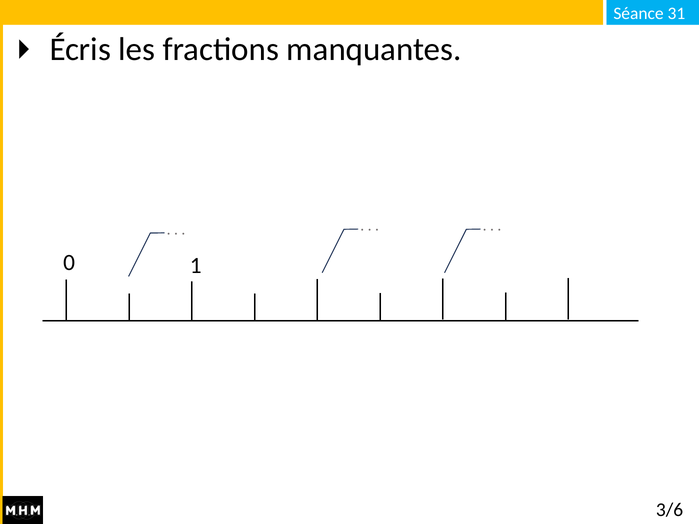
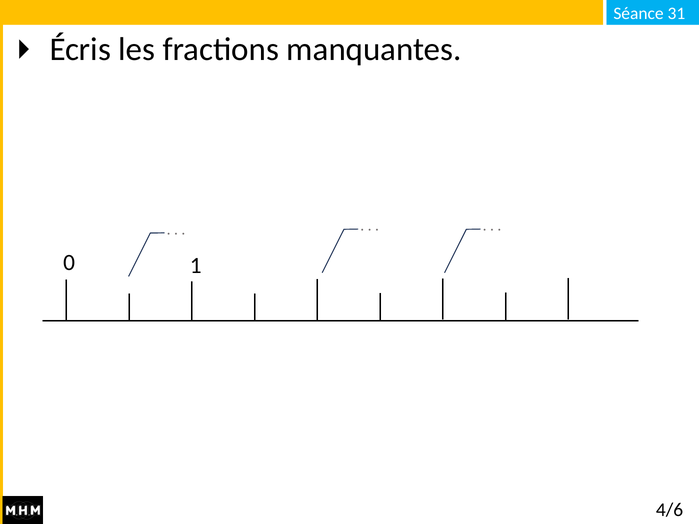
3/6: 3/6 -> 4/6 (670, 510)
